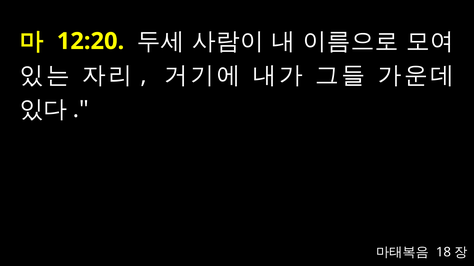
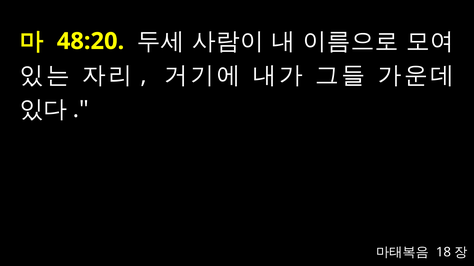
12:20: 12:20 -> 48:20 (91, 41)
